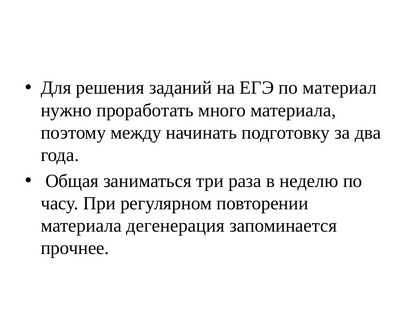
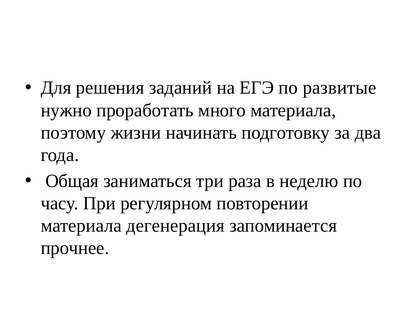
материал: материал -> развитые (340, 88)
между: между -> жизни (136, 132)
